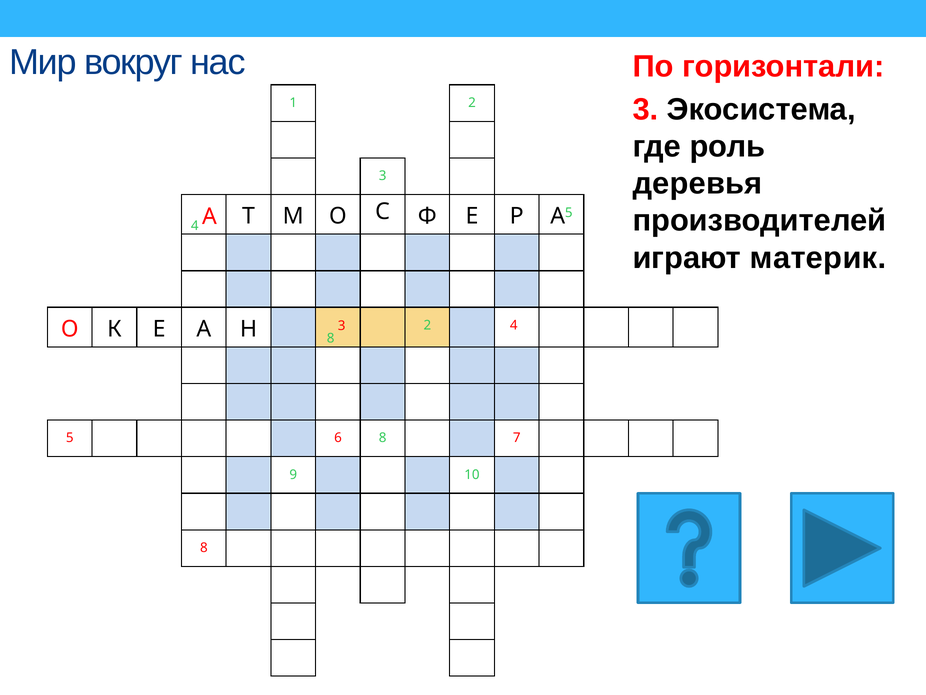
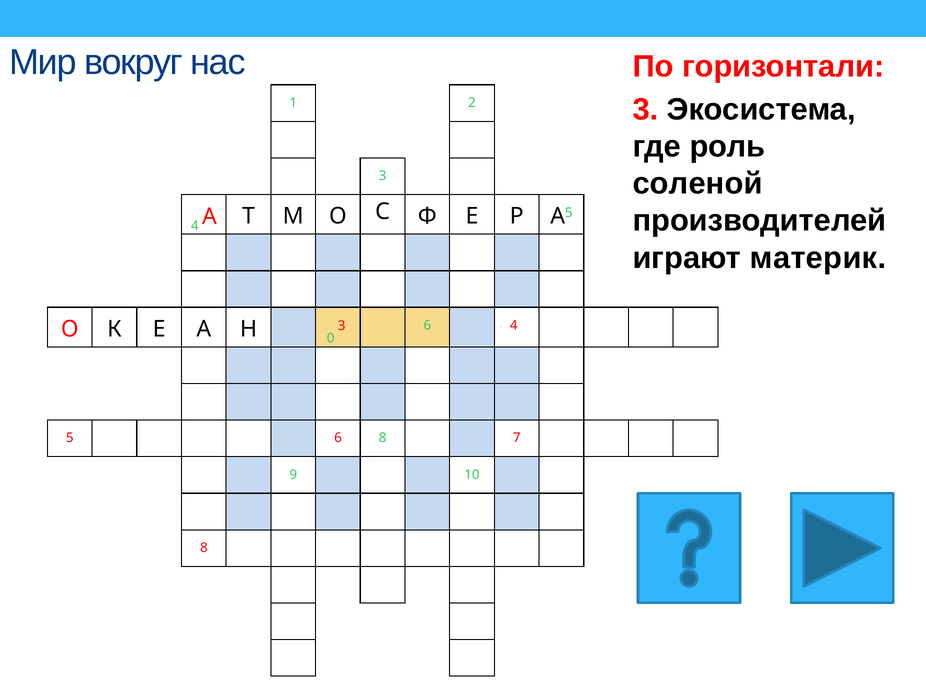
деревья: деревья -> соленой (698, 184)
3 2: 2 -> 6 (427, 325)
Н 8: 8 -> 0 (331, 338)
